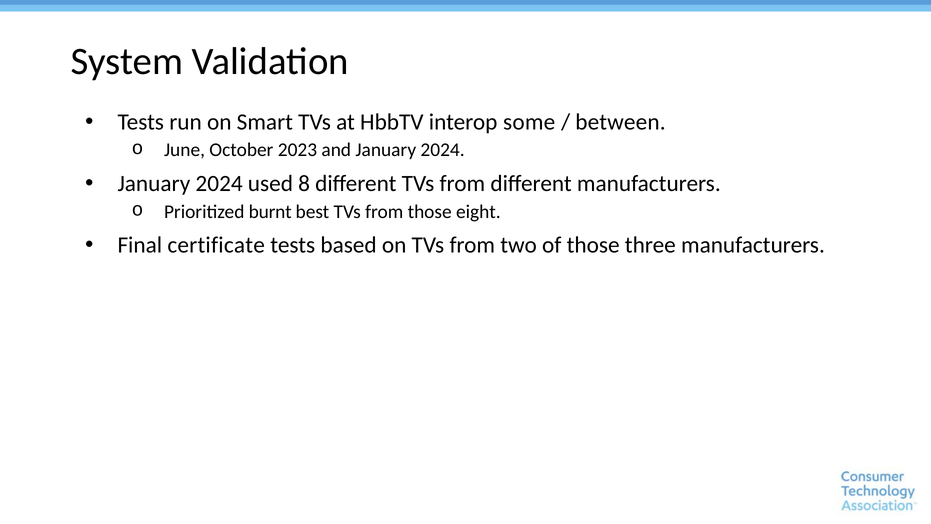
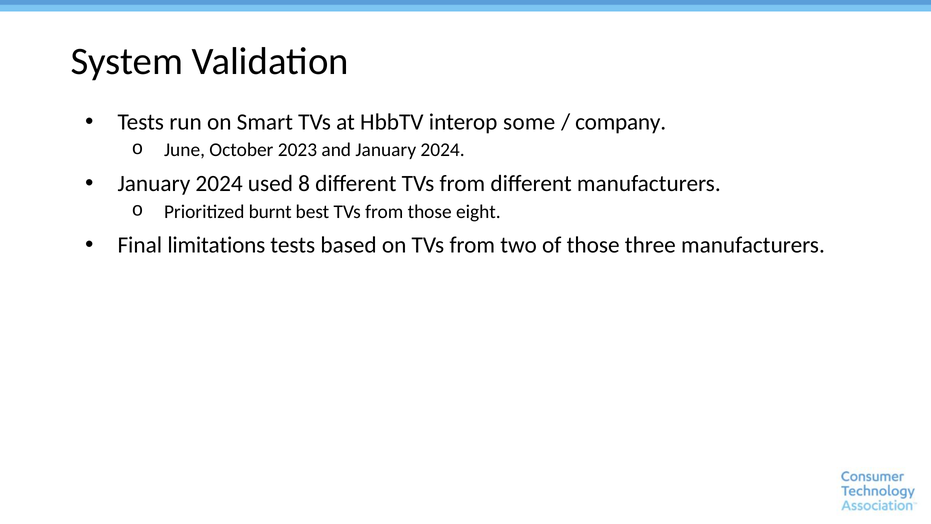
between: between -> company (621, 122)
certificate: certificate -> limitations (216, 245)
